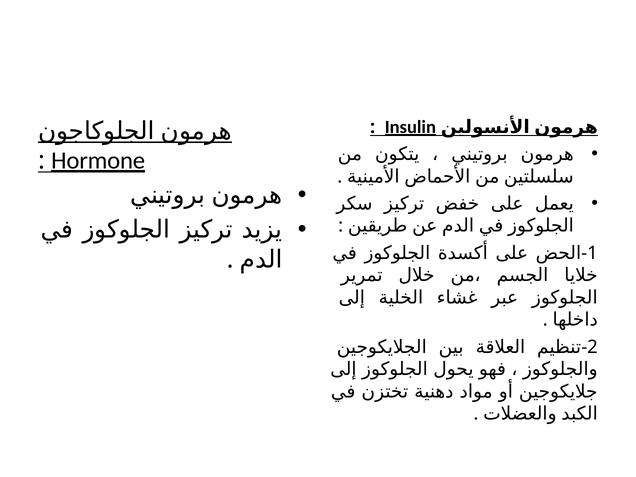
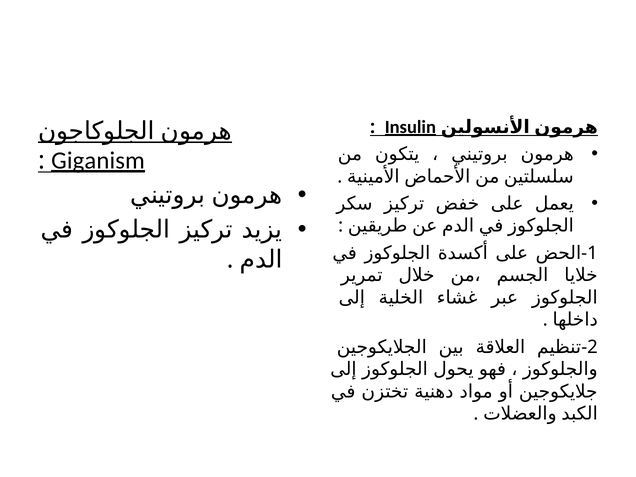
Hormone: Hormone -> Giganism (98, 161)
